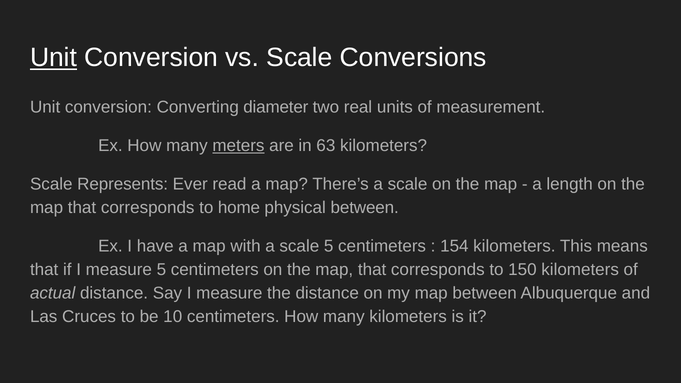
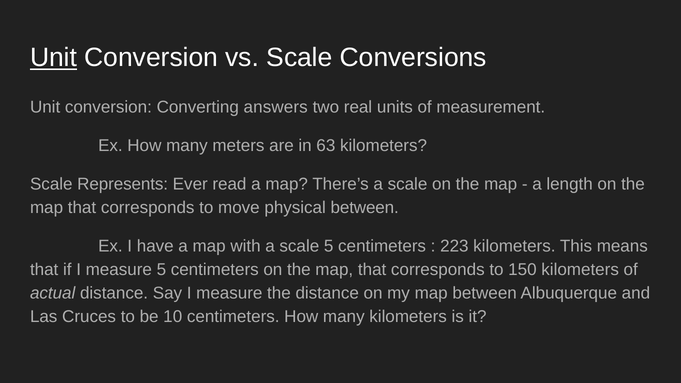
diameter: diameter -> answers (276, 107)
meters underline: present -> none (238, 146)
home: home -> move (239, 208)
154: 154 -> 223 (454, 246)
